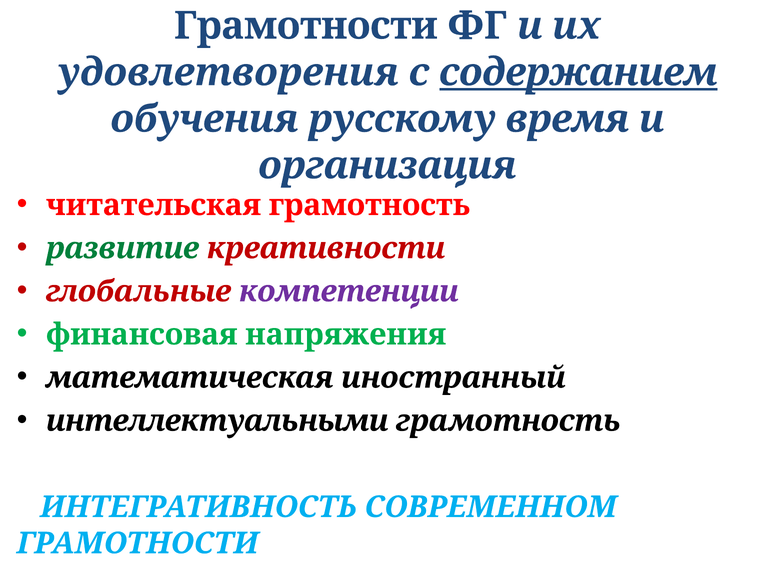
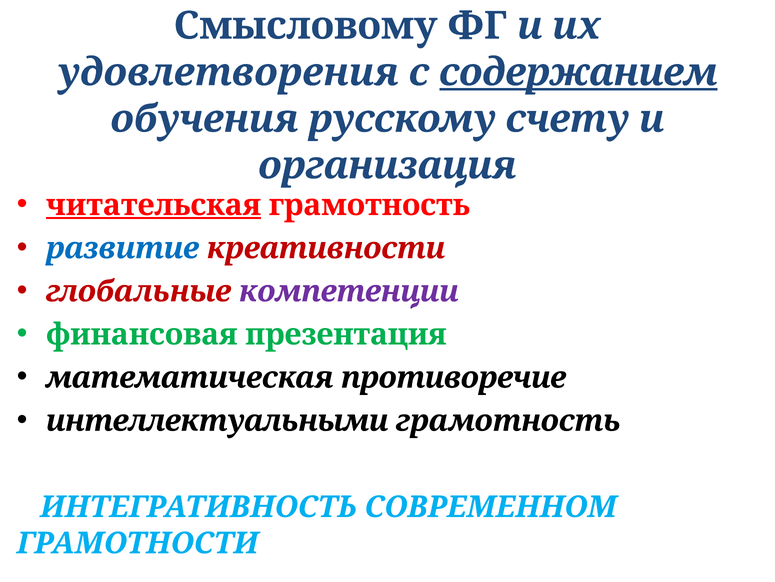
Грамотности: Грамотности -> Смысловому (306, 26)
время: время -> счету (567, 119)
читательская underline: none -> present (153, 205)
развитие colour: green -> blue (123, 248)
напряжения: напряжения -> презентация (346, 334)
иностранный: иностранный -> противоречие (454, 377)
